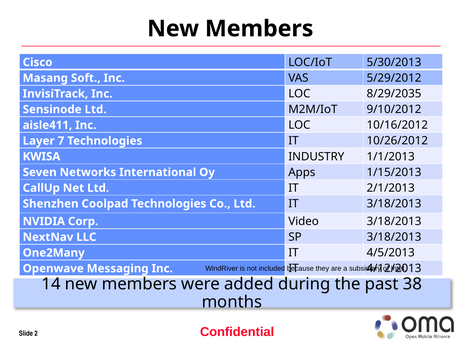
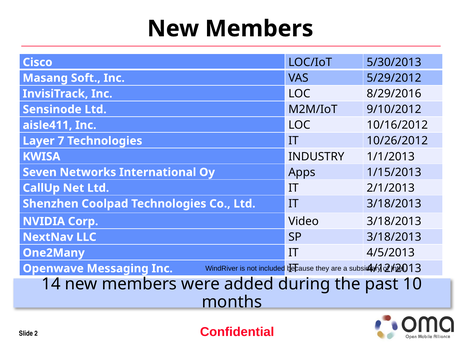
8/29/2035: 8/29/2035 -> 8/29/2016 (394, 94)
38: 38 -> 10 (412, 284)
